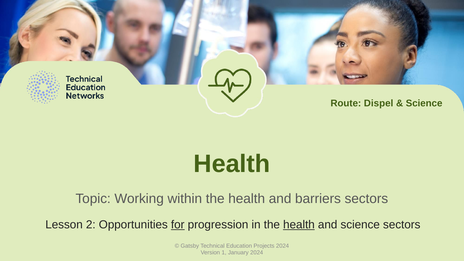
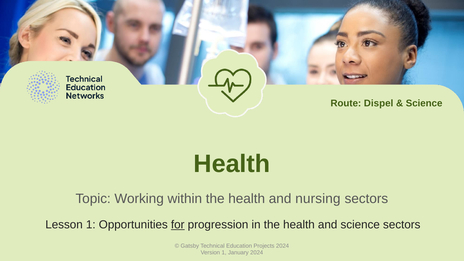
barriers: barriers -> nursing (318, 199)
Lesson 2: 2 -> 1 (91, 225)
health underline: present -> none (299, 225)
